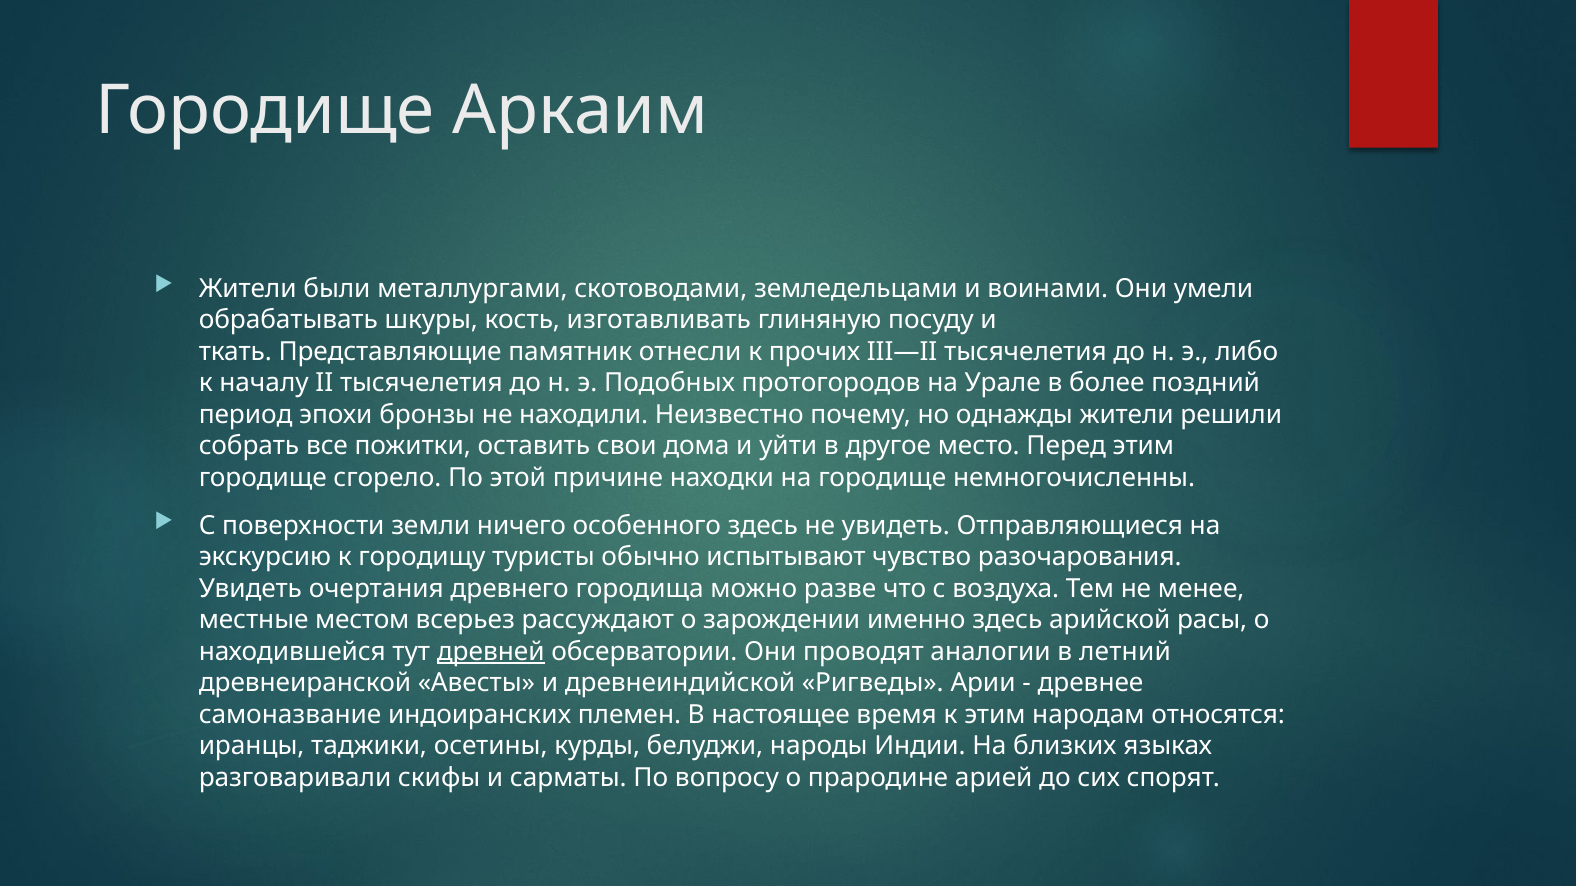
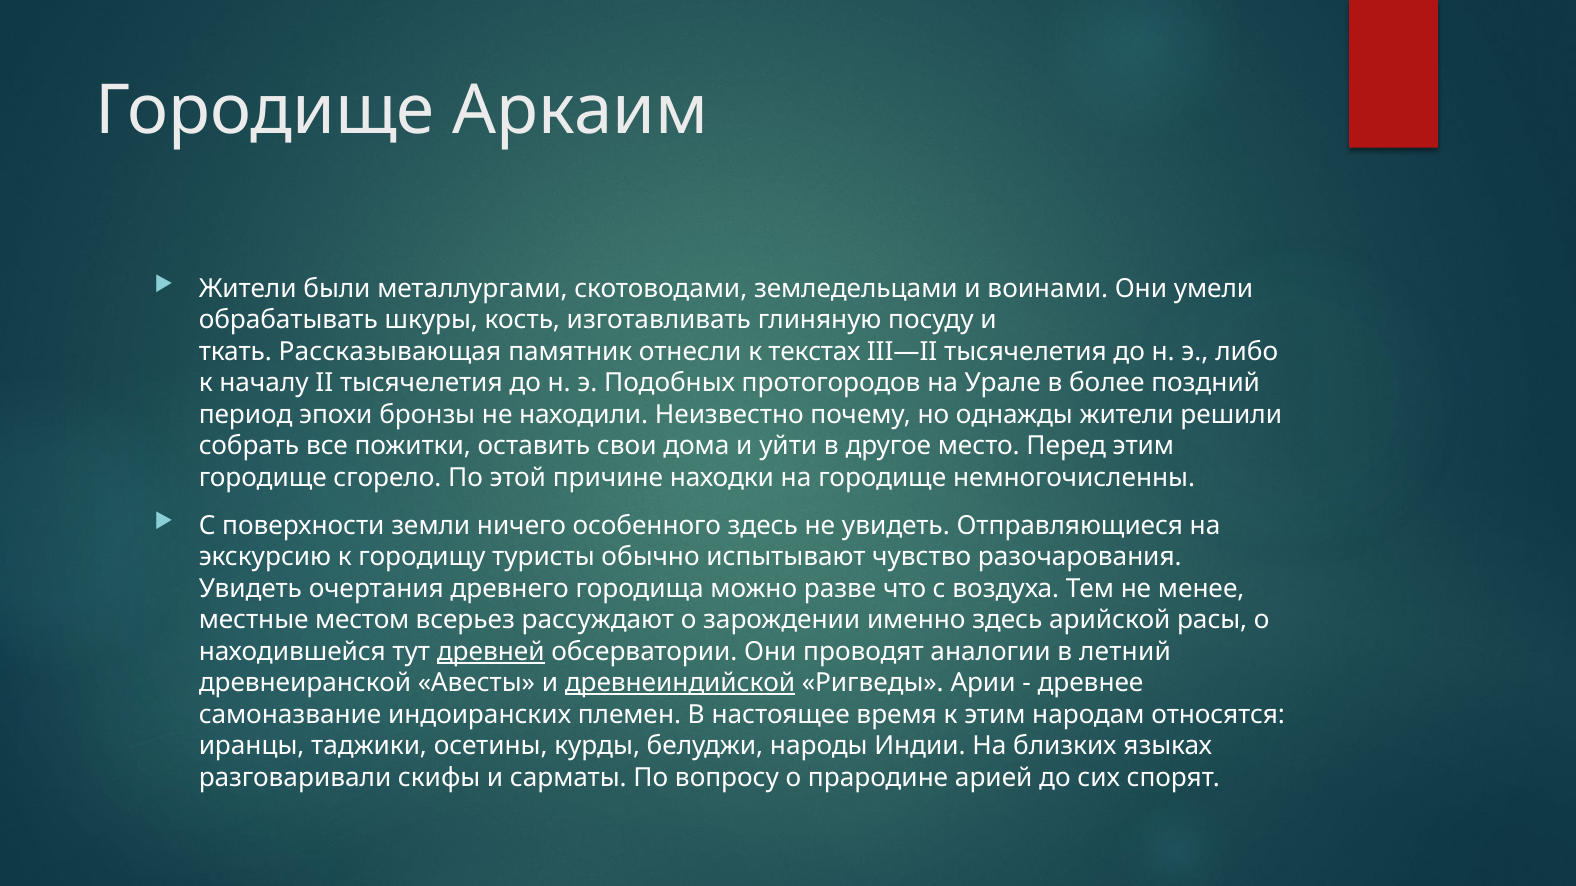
Представляющие: Представляющие -> Рассказывающая (390, 352)
прочих: прочих -> текстах (815, 352)
древнеиндийской underline: none -> present (680, 683)
